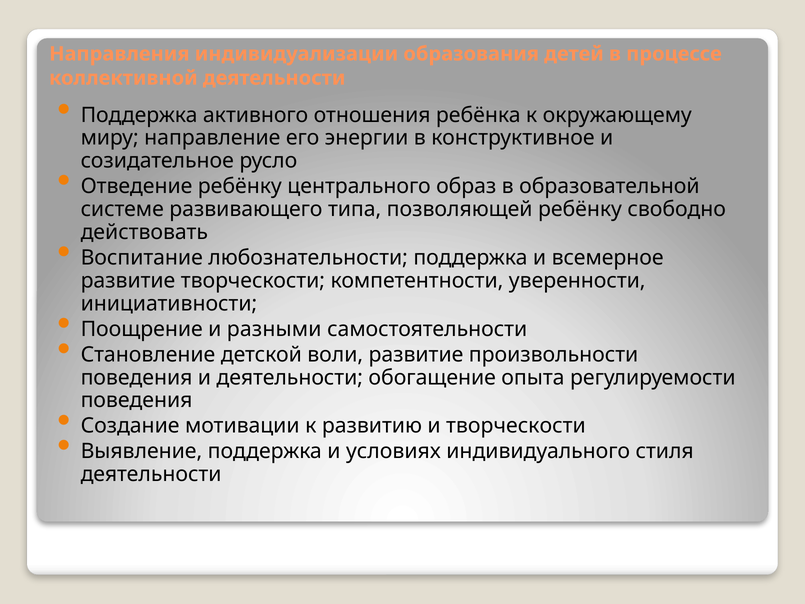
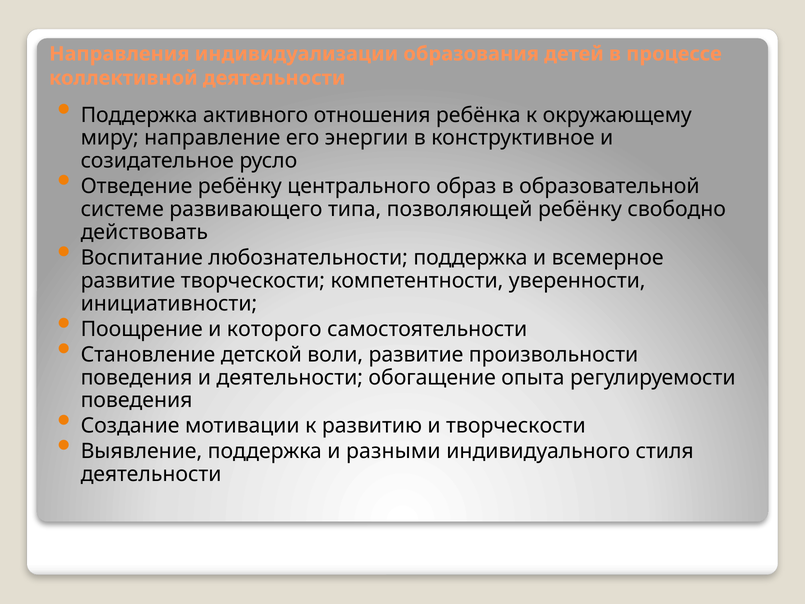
разными: разными -> которого (274, 329)
условиях: условиях -> разными (393, 451)
